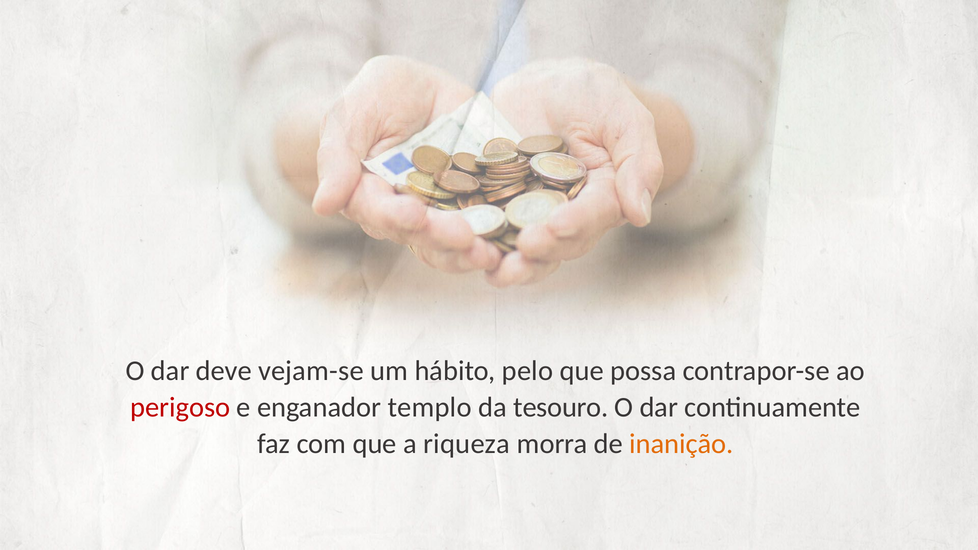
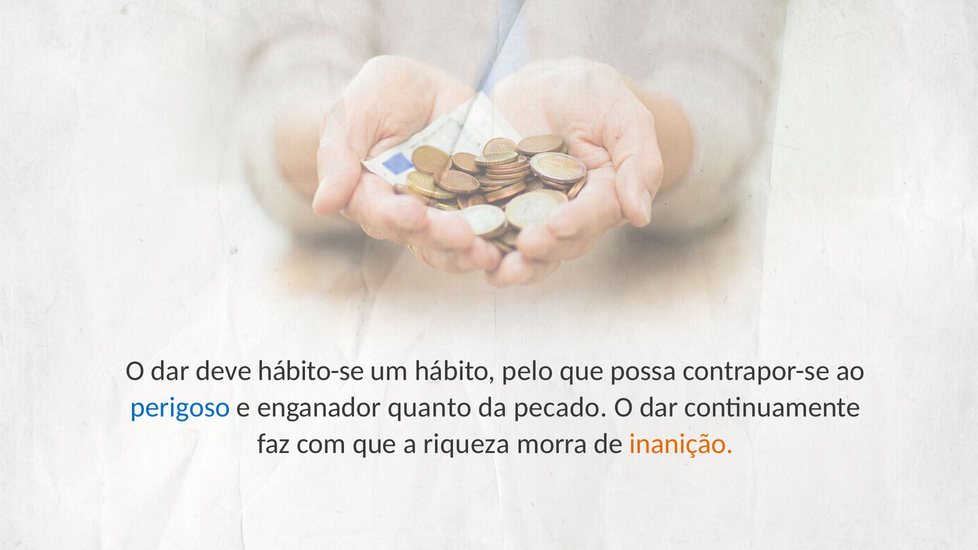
vejam-se: vejam-se -> hábito-se (311, 371)
perigoso colour: red -> blue (180, 407)
templo: templo -> quanto (430, 407)
tesouro: tesouro -> pecado (561, 407)
